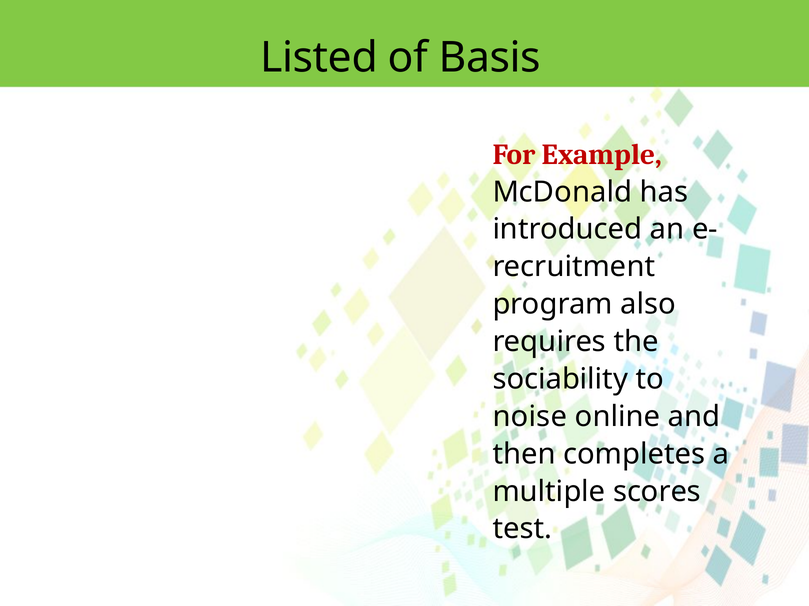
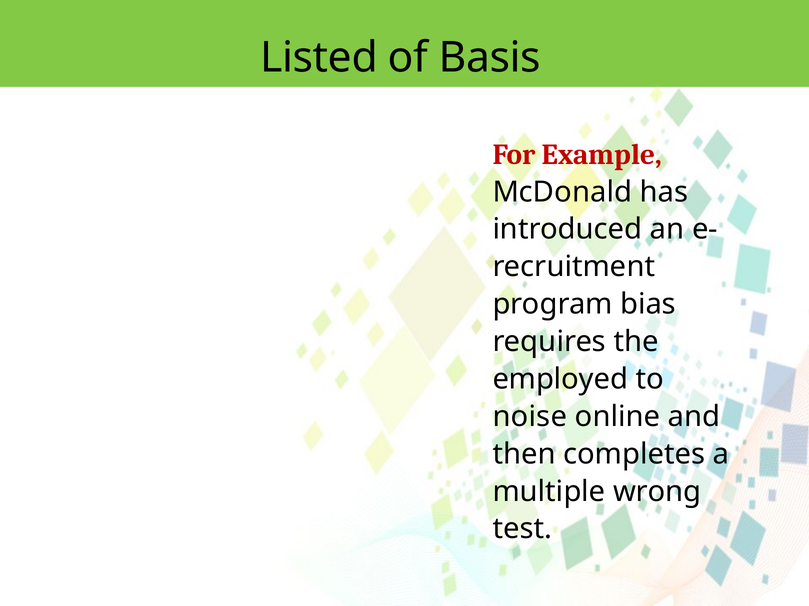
also: also -> bias (648, 305)
sociability: sociability -> employed (560, 380)
scores: scores -> wrong (657, 492)
